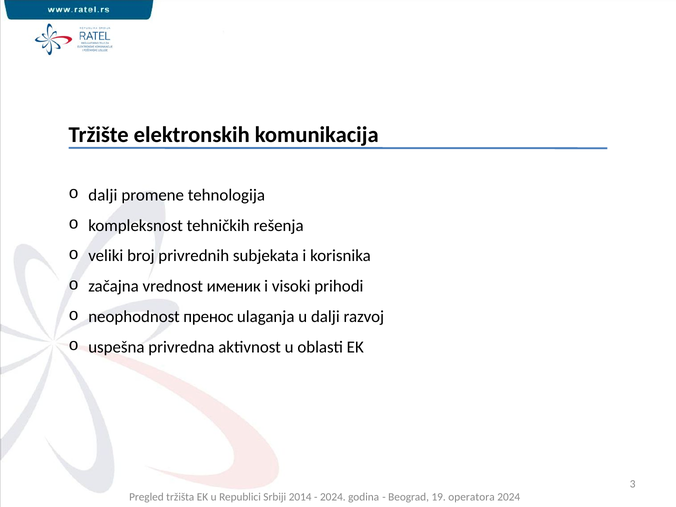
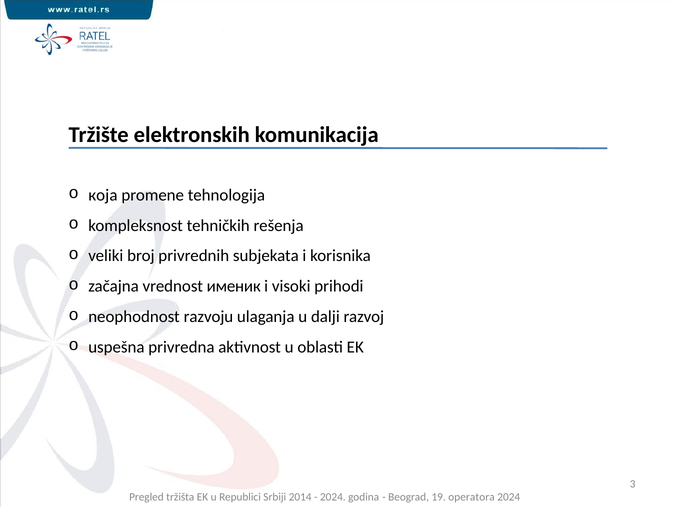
dalji: dalji -> која (103, 195)
пренос: пренос -> razvoju (208, 317)
